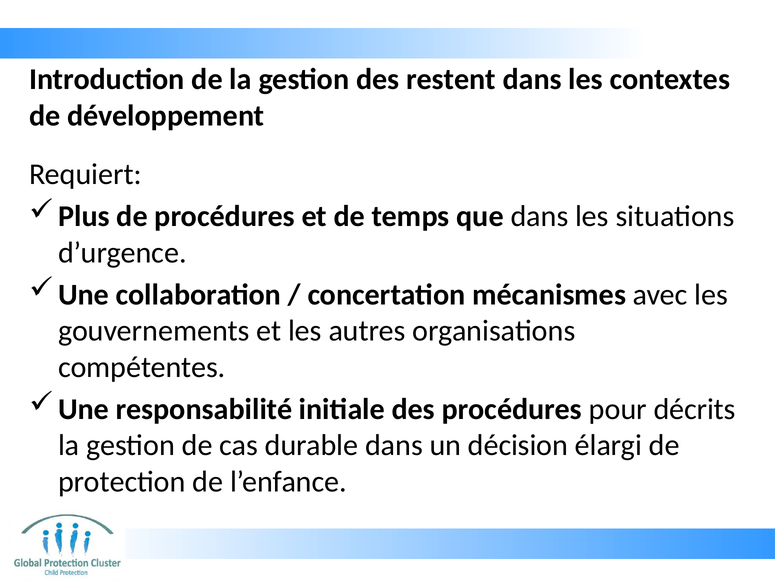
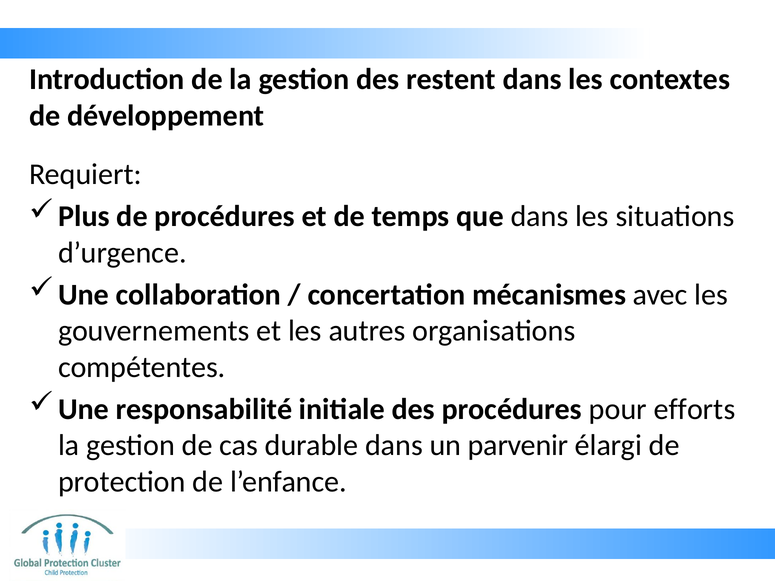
décrits: décrits -> efforts (694, 410)
décision: décision -> parvenir (518, 446)
